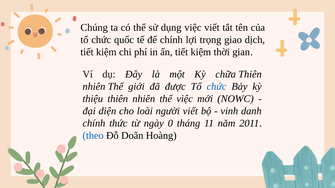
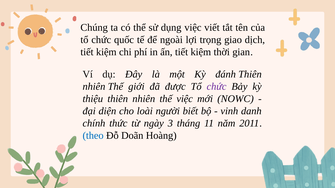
để chính: chính -> ngoài (171, 40)
chữa: chữa -> đánh (226, 74)
chức colour: blue -> purple (217, 87)
người viết: viết -> biết (190, 111)
0: 0 -> 3 (170, 124)
